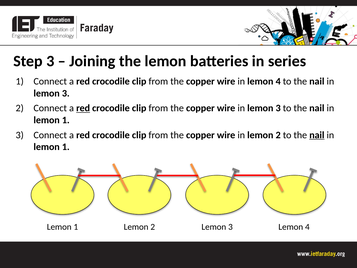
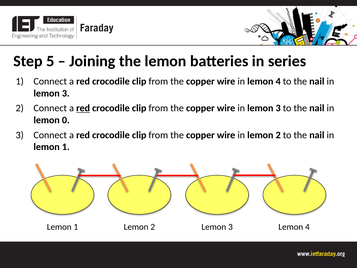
Step 3: 3 -> 5 (50, 61)
1: 1 -> 0 (66, 120)
nail underline: present -> none (317, 135)
